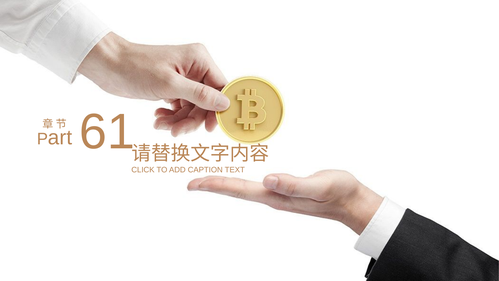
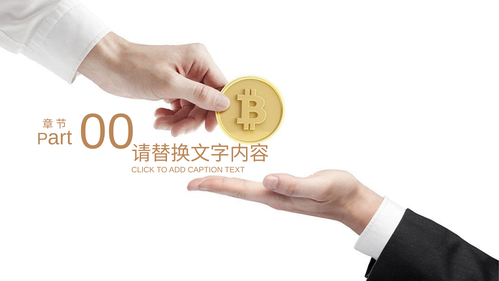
61: 61 -> 00 (107, 132)
